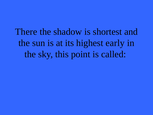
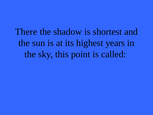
early: early -> years (115, 43)
